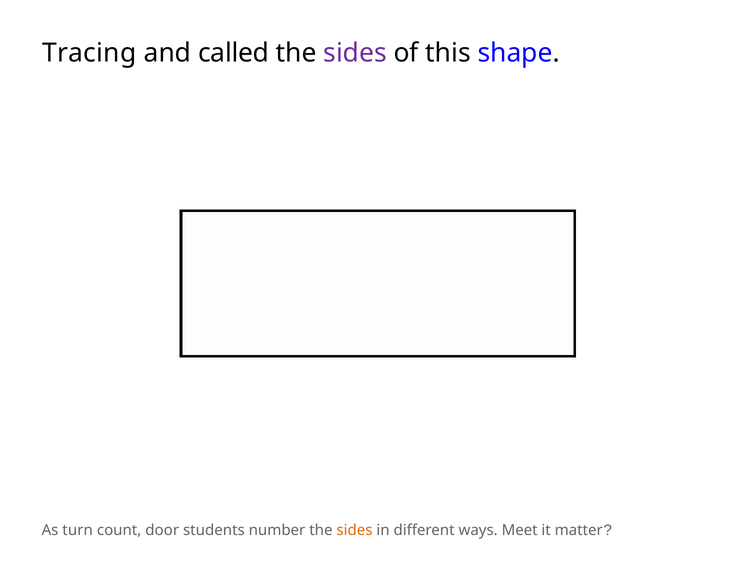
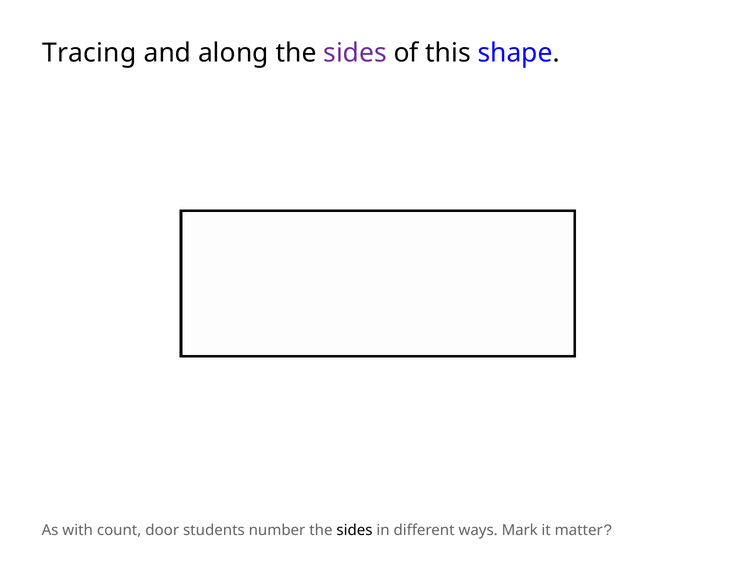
called: called -> along (233, 53)
turn: turn -> with (78, 530)
sides colour: orange -> black (355, 530)
Meet: Meet -> Mark (520, 530)
